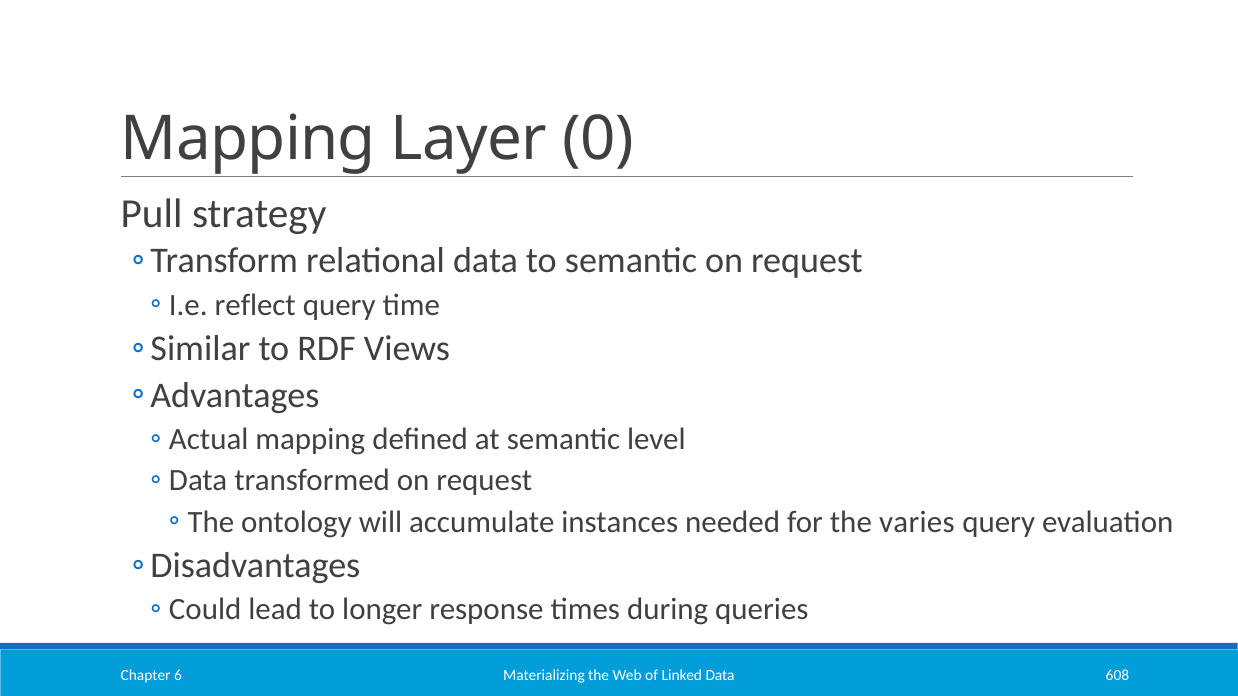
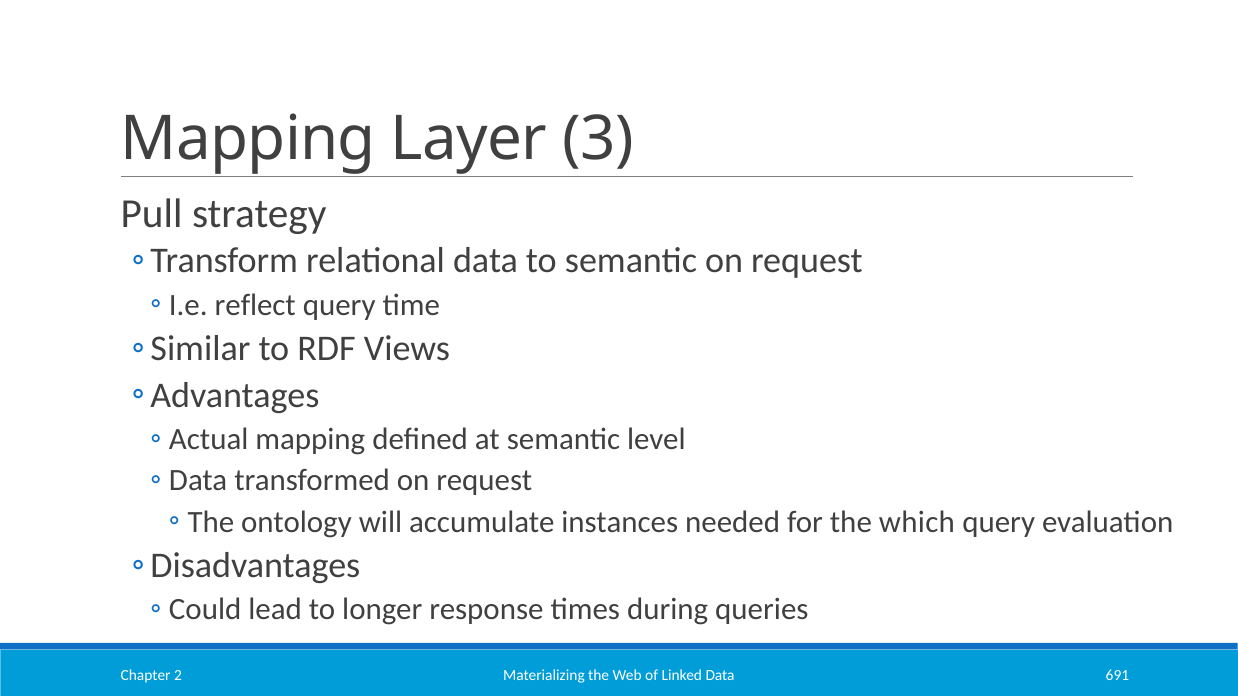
0: 0 -> 3 (598, 139)
varies: varies -> which (917, 522)
608: 608 -> 691 (1117, 675)
6: 6 -> 2 (178, 676)
